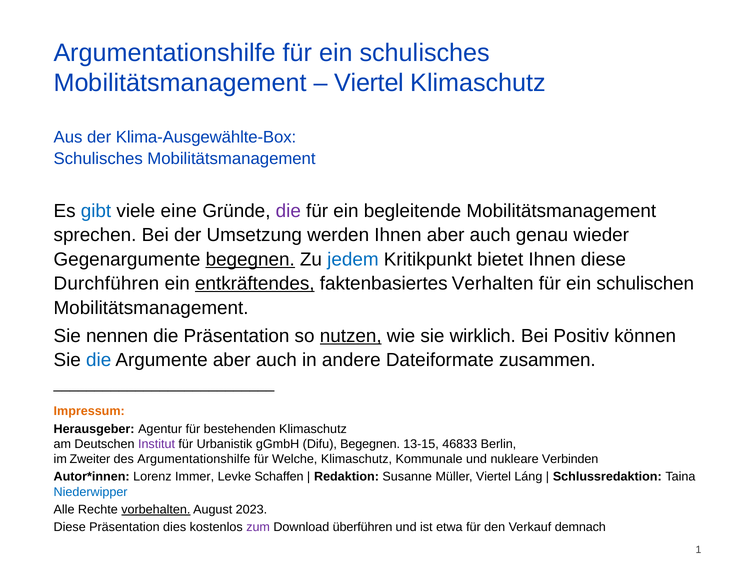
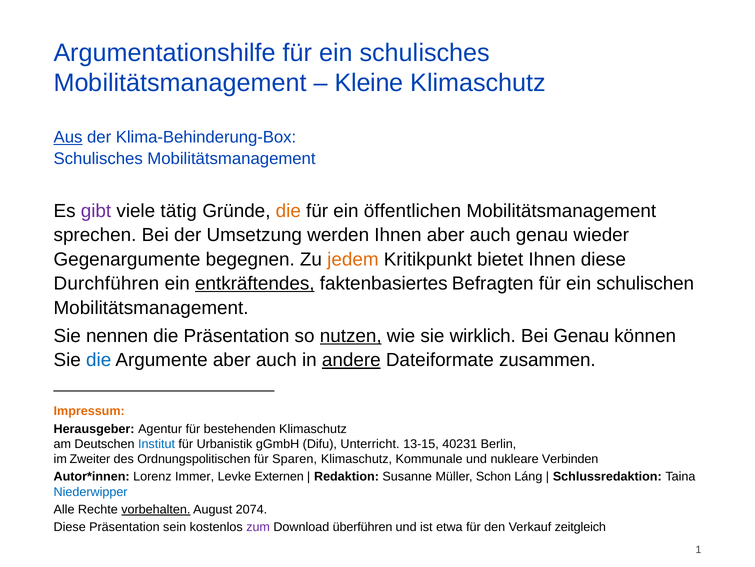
Viertel: Viertel -> Kleine (369, 83)
Aus underline: none -> present (68, 137)
Klima-Ausgewählte-Box: Klima-Ausgewählte-Box -> Klima-Behinderung-Box (206, 137)
gibt colour: blue -> purple (96, 210)
eine: eine -> tätig (179, 210)
die colour: purple -> orange (288, 210)
begleitende: begleitende -> öffentlichen (412, 210)
begegnen underline: present -> none (250, 259)
jedem colour: blue -> orange (353, 259)
Verhalten: Verhalten -> Befragten (493, 283)
Bei Positiv: Positiv -> Genau (581, 335)
andere underline: none -> present (351, 360)
Institut colour: purple -> blue (157, 443)
Difu Begegnen: Begegnen -> Unterricht (370, 443)
46833: 46833 -> 40231 (460, 443)
des Argumentationshilfe: Argumentationshilfe -> Ordnungspolitischen (194, 459)
Welche: Welche -> Sparen (295, 459)
Schaffen: Schaffen -> Externen (279, 476)
Müller Viertel: Viertel -> Schon (493, 476)
2023: 2023 -> 2074 (251, 509)
dies: dies -> sein (175, 527)
demnach: demnach -> zeitgleich (580, 527)
